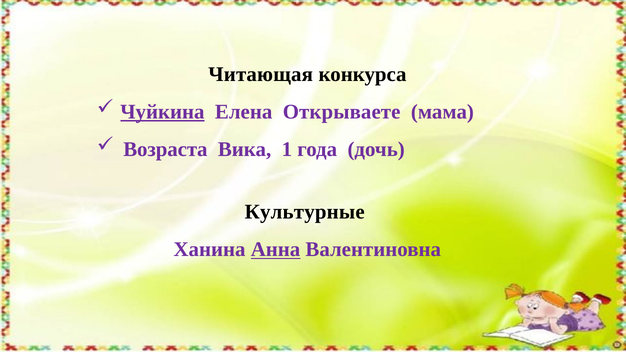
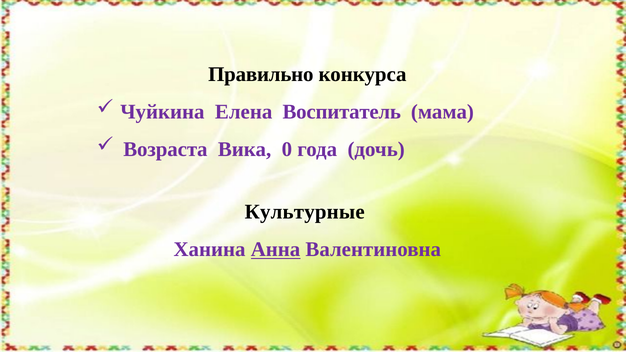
Читающая: Читающая -> Правильно (261, 74)
Чуйкина underline: present -> none (162, 112)
Открываете: Открываете -> Воспитатель (342, 112)
1: 1 -> 0 (287, 149)
